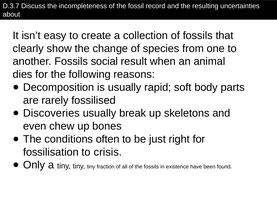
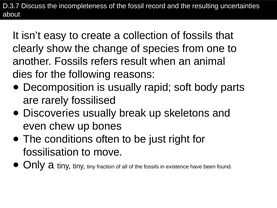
social: social -> refers (104, 61)
crisis: crisis -> move (108, 152)
